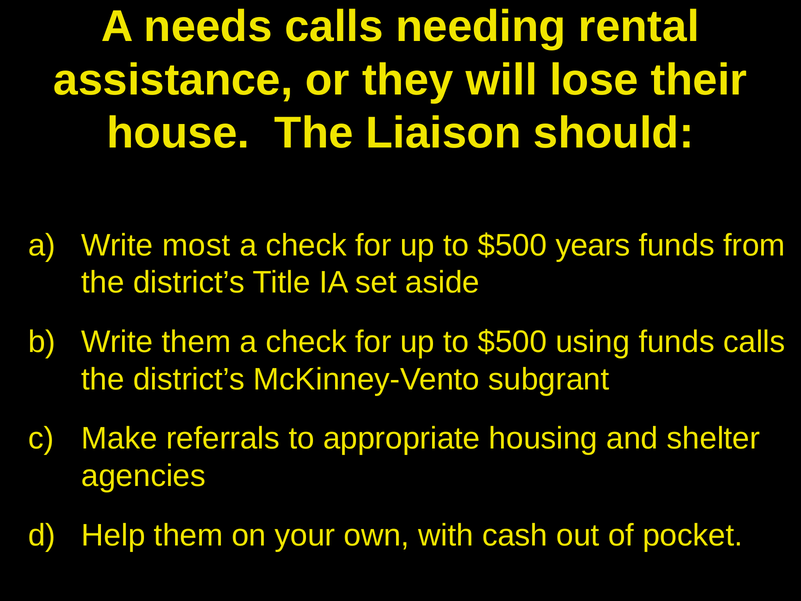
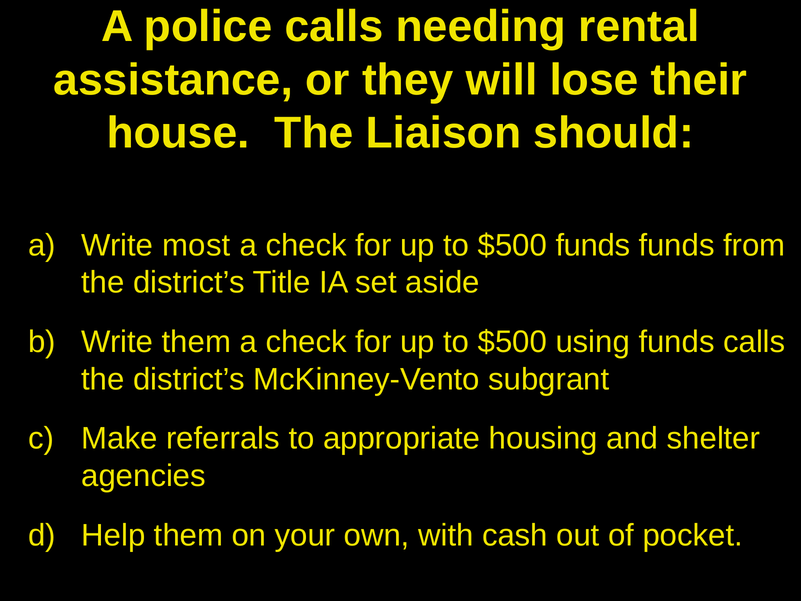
needs: needs -> police (208, 26)
$500 years: years -> funds (593, 245)
